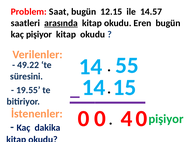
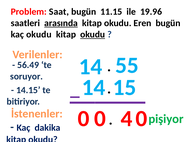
12.15: 12.15 -> 11.15 (111, 12)
14.57: 14.57 -> 19.96 (151, 12)
kaç pişiyor: pişiyor -> okudu (39, 35)
okudu underline: none -> present (93, 35)
49.22: 49.22 -> 56.49 (28, 65)
süresini: süresini -> soruyor (27, 77)
19.55: 19.55 -> 14.15 (28, 90)
